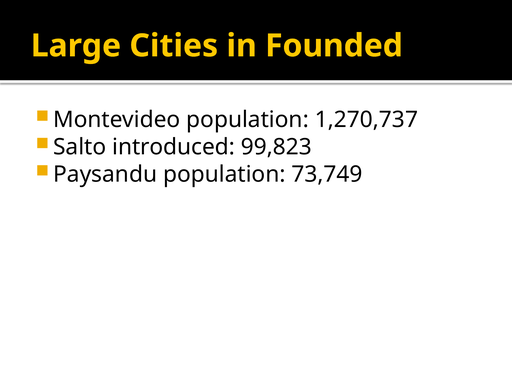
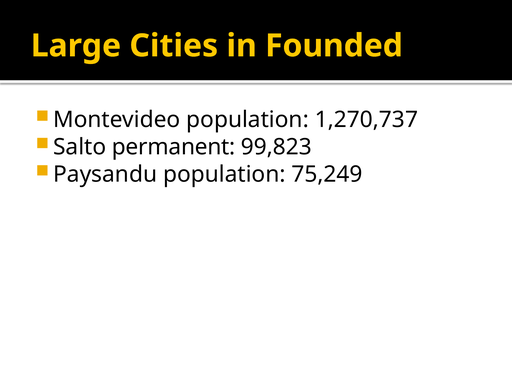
introduced: introduced -> permanent (174, 147)
73,749: 73,749 -> 75,249 (327, 174)
